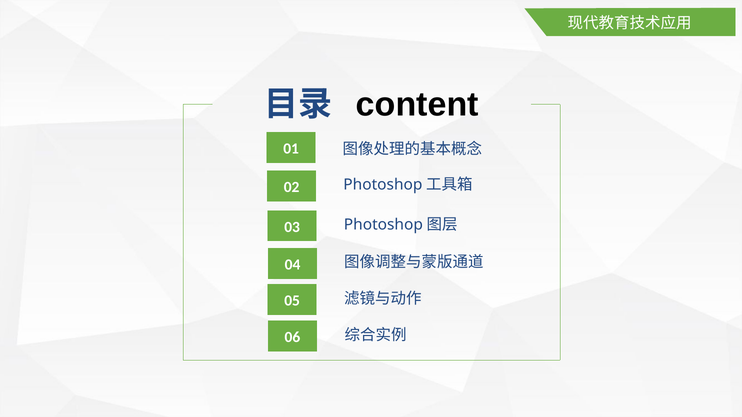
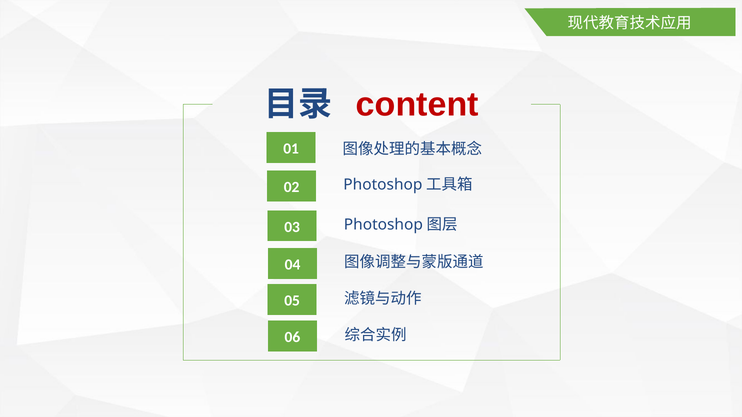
content colour: black -> red (417, 104)
